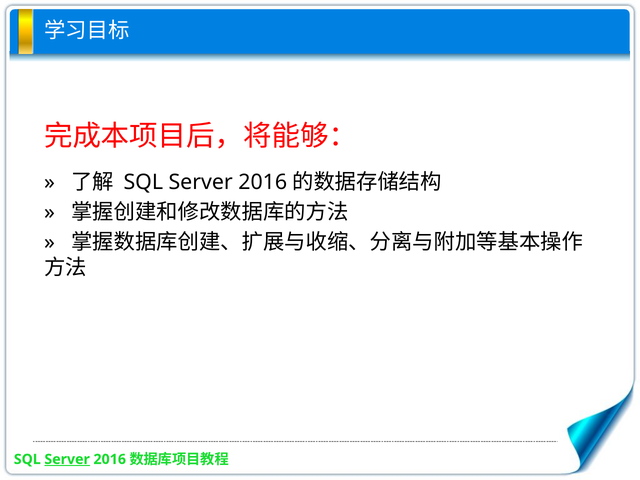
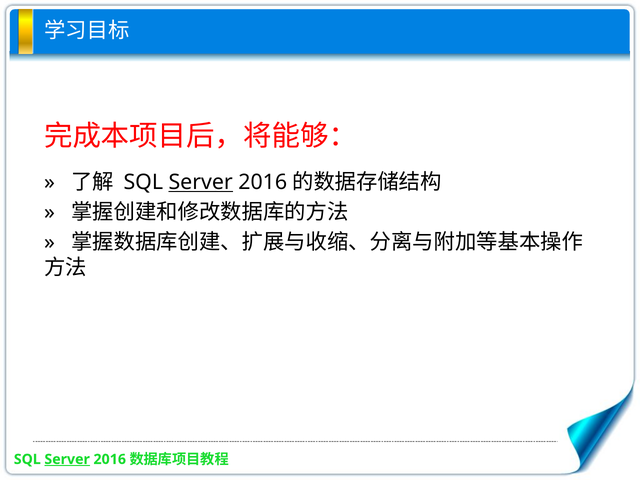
Server underline: none -> present (201, 182)
